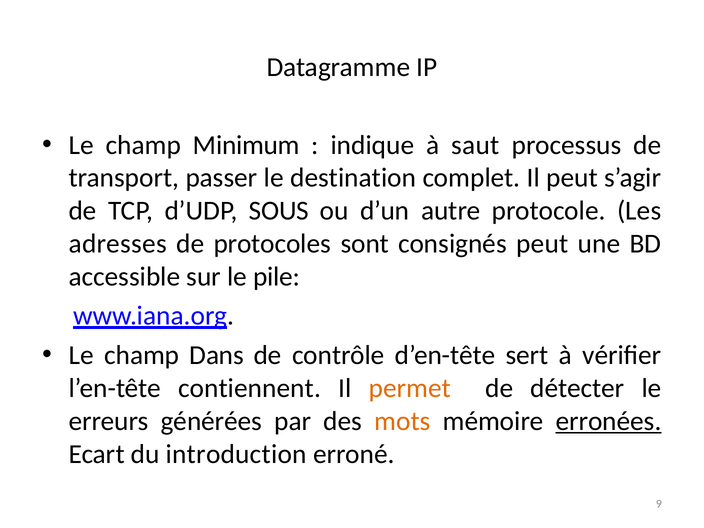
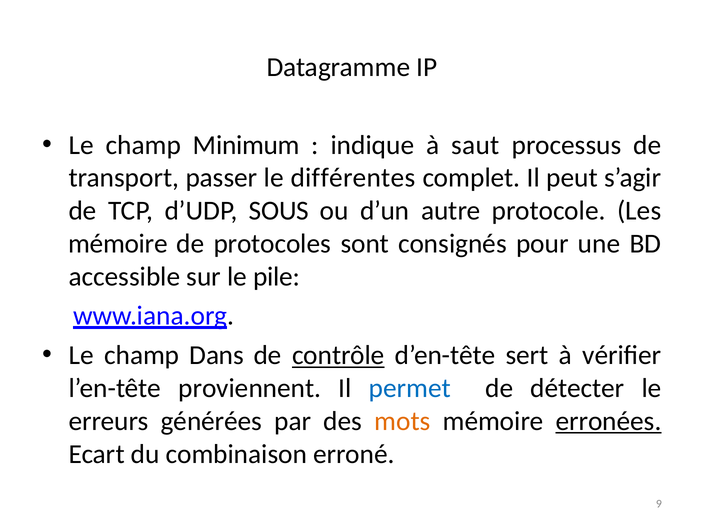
destination: destination -> différentes (353, 178)
adresses: adresses -> mémoire (118, 244)
consignés peut: peut -> pour (542, 244)
contrôle underline: none -> present (338, 355)
contiennent: contiennent -> proviennent (250, 388)
permet colour: orange -> blue (410, 388)
introduction: introduction -> combinaison (236, 454)
